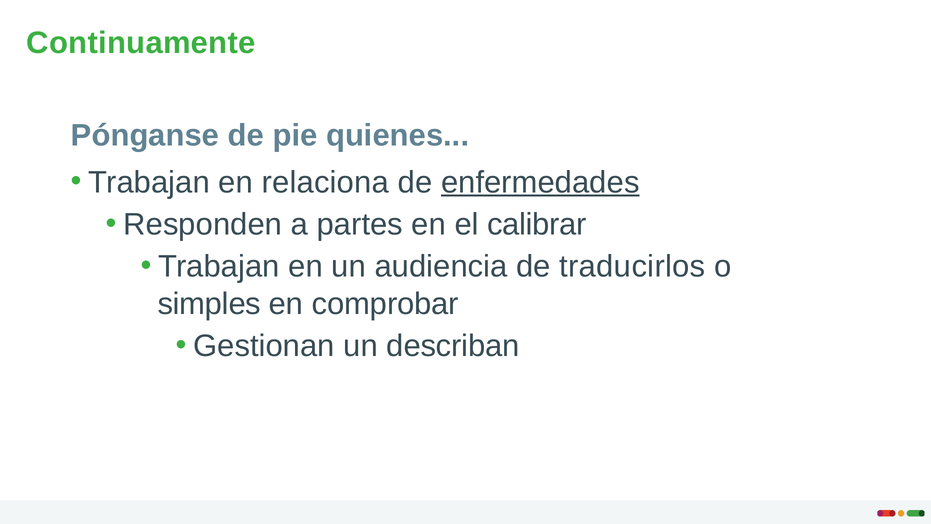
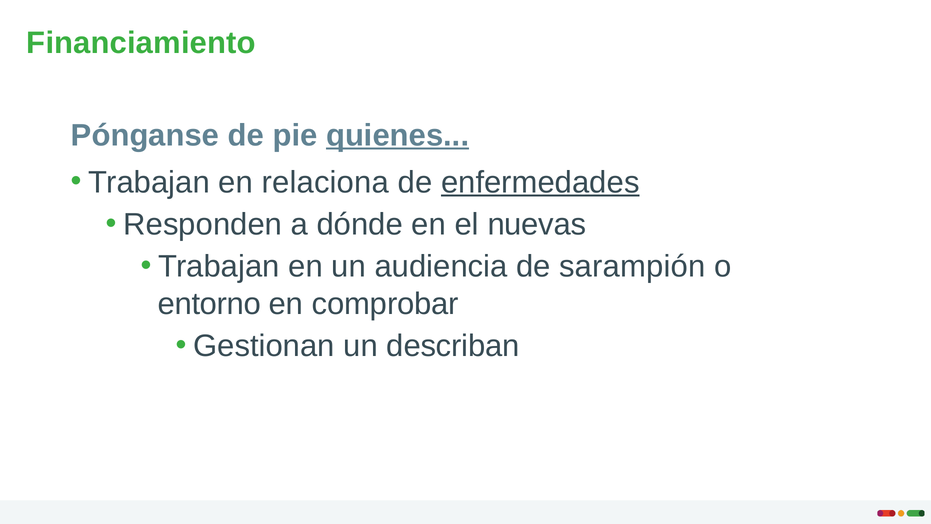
Continuamente: Continuamente -> Financiamiento (141, 43)
quienes underline: none -> present (398, 135)
partes: partes -> dónde (360, 224)
calibrar: calibrar -> nuevas (537, 224)
traducirlos: traducirlos -> sarampión (632, 266)
simples: simples -> entorno (209, 304)
